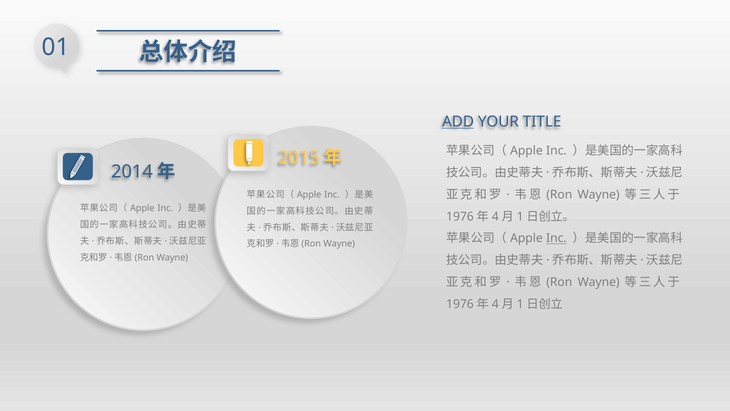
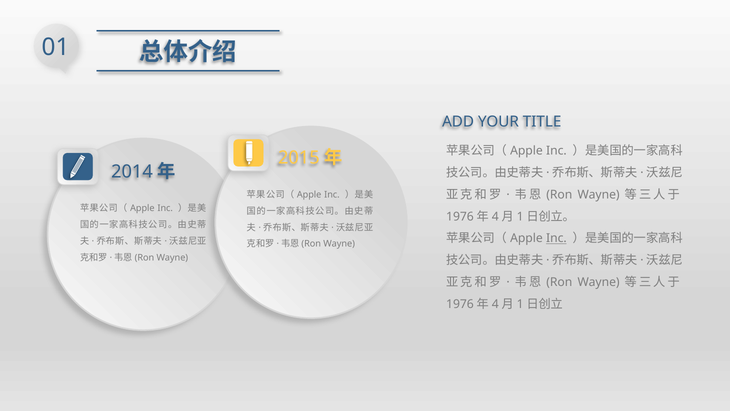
ADD underline: present -> none (458, 122)
